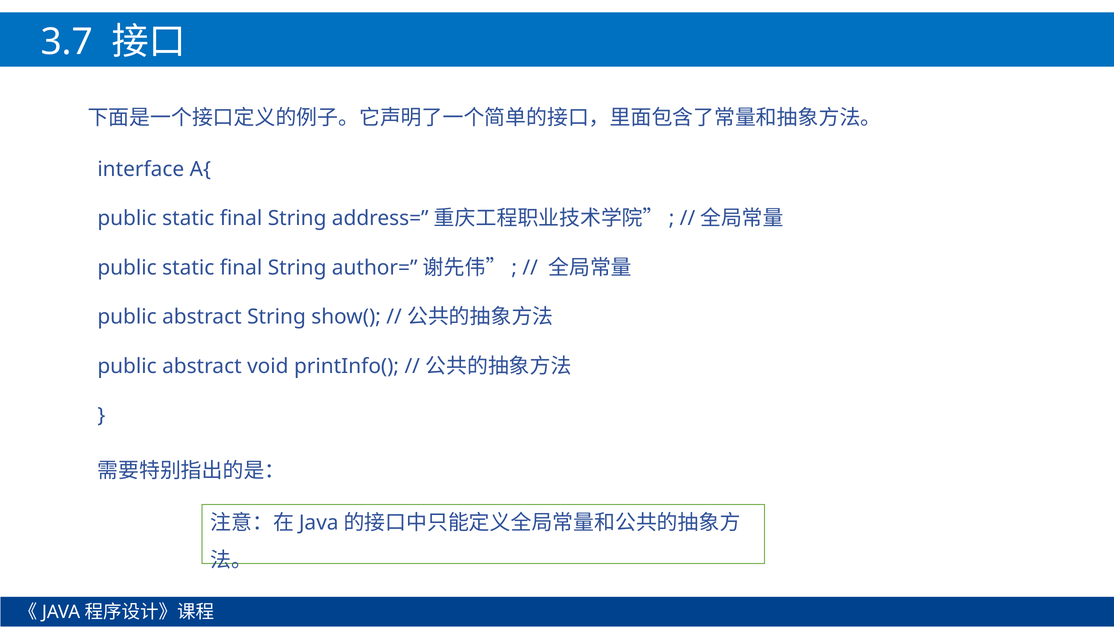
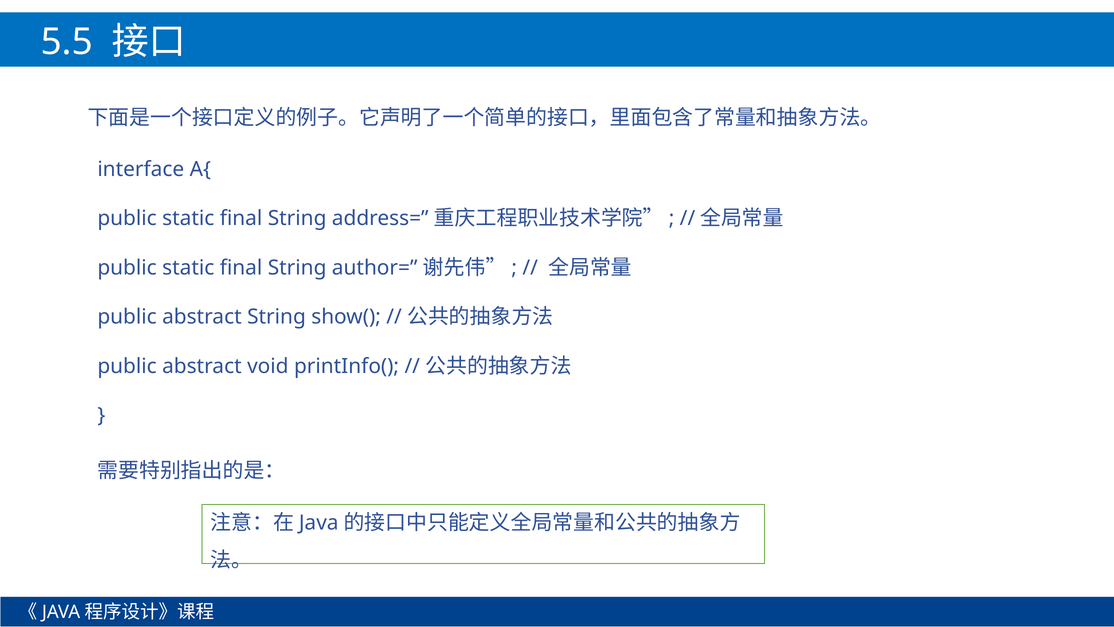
3.7: 3.7 -> 5.5 (67, 42)
